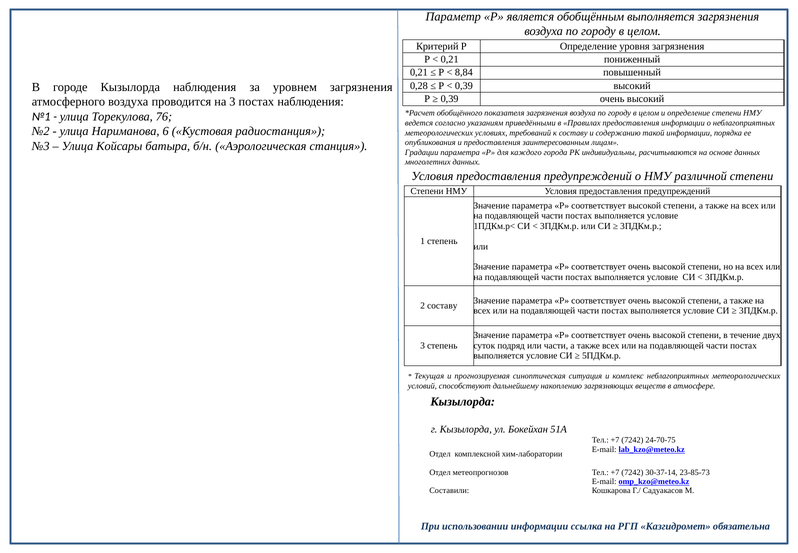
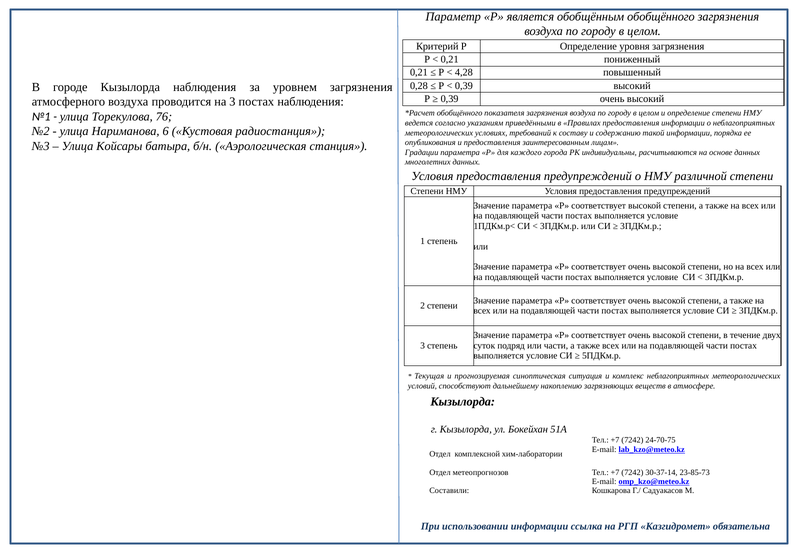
обобщённым выполняется: выполняется -> обобщённого (661, 17)
8,84: 8,84 -> 4,28 (464, 72)
2 составу: составу -> степени (442, 305)
